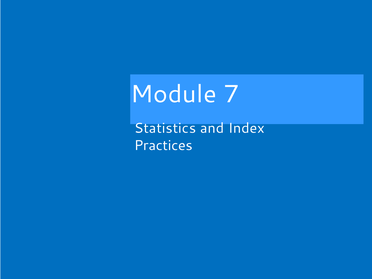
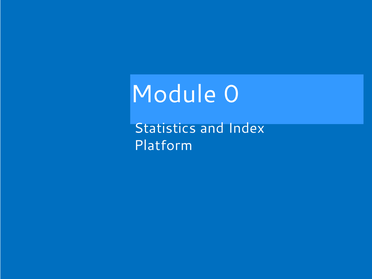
7: 7 -> 0 (231, 94)
Practices: Practices -> Platform (163, 145)
